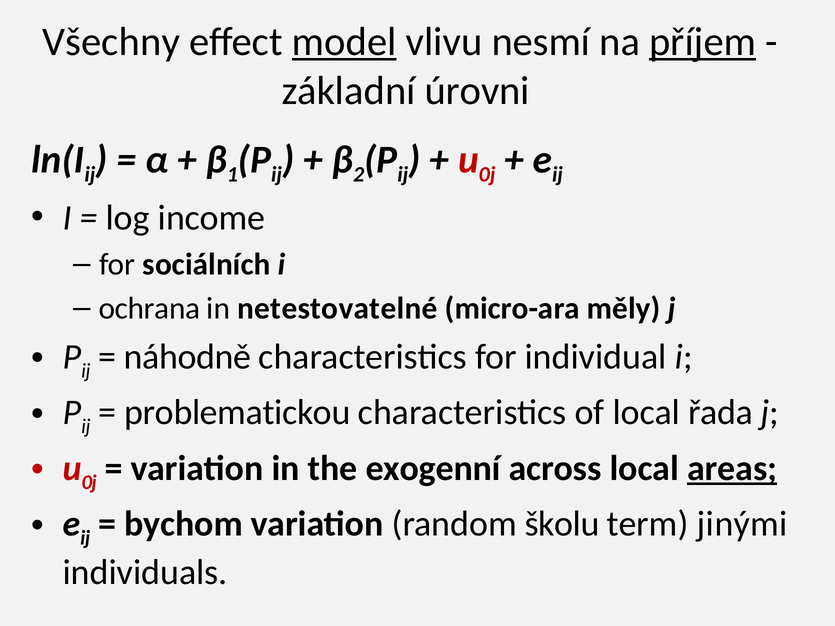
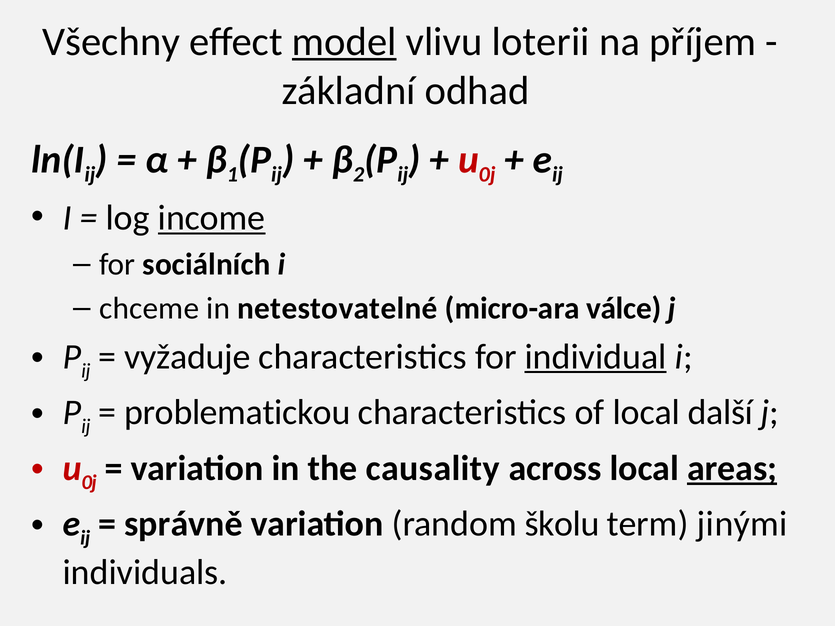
nesmí: nesmí -> loterii (541, 42)
příjem underline: present -> none (703, 42)
úrovni: úrovni -> odhad (477, 91)
income underline: none -> present (212, 218)
ochrana: ochrana -> chceme (149, 309)
měly: měly -> válce (624, 309)
náhodně: náhodně -> vyžaduje (187, 357)
individual underline: none -> present (596, 357)
řada: řada -> další (721, 413)
exogenní: exogenní -> causality (433, 468)
bychom: bychom -> správně (183, 524)
